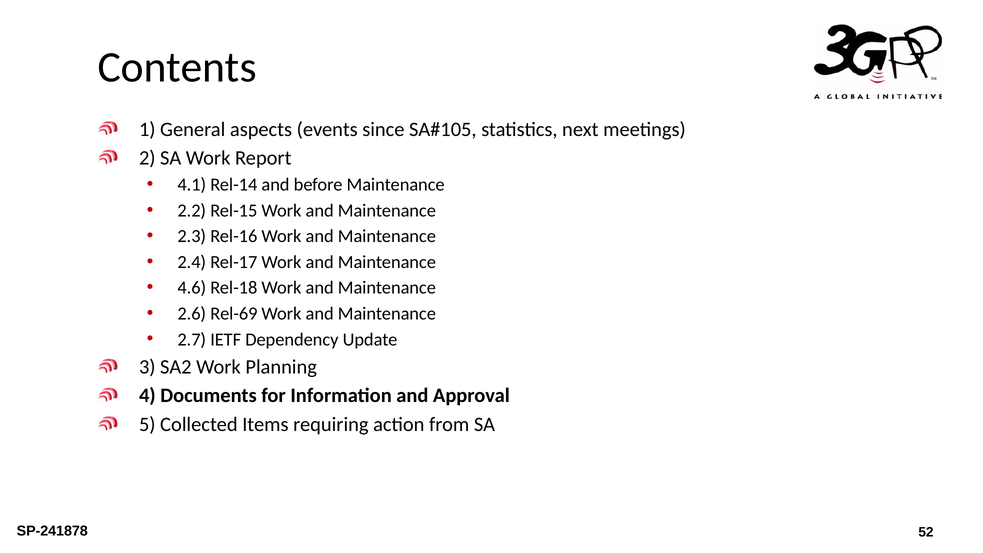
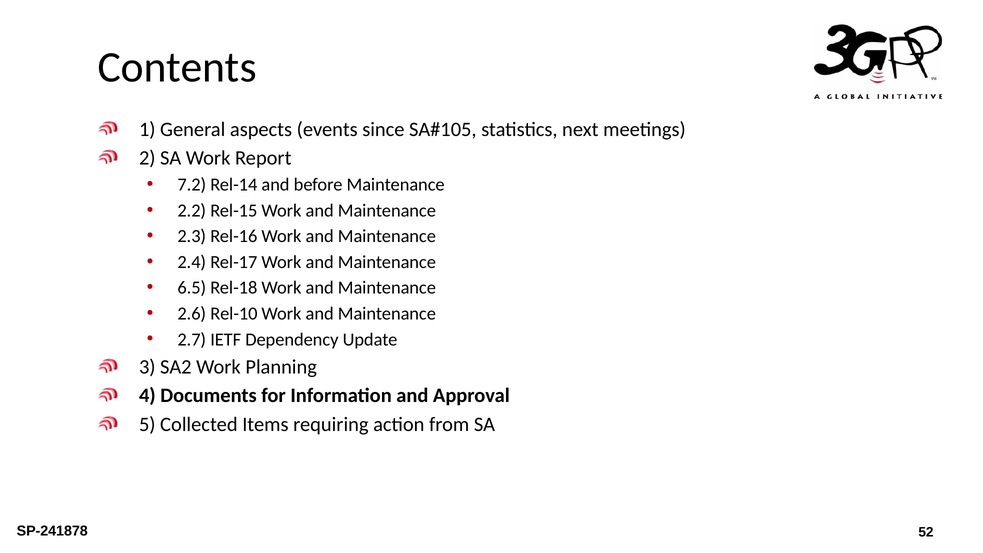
4.1: 4.1 -> 7.2 (192, 185)
4.6: 4.6 -> 6.5 (192, 288)
Rel-69: Rel-69 -> Rel-10 (234, 314)
